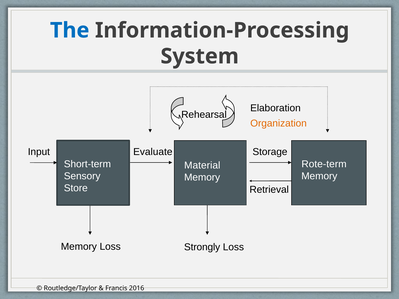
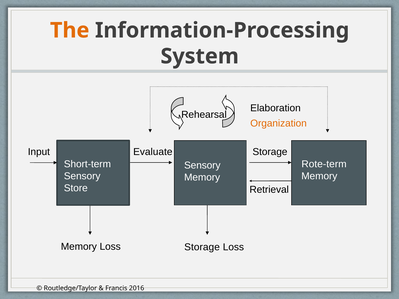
The colour: blue -> orange (70, 30)
Material: Material -> Sensory (202, 165)
Loss Strongly: Strongly -> Storage (202, 247)
